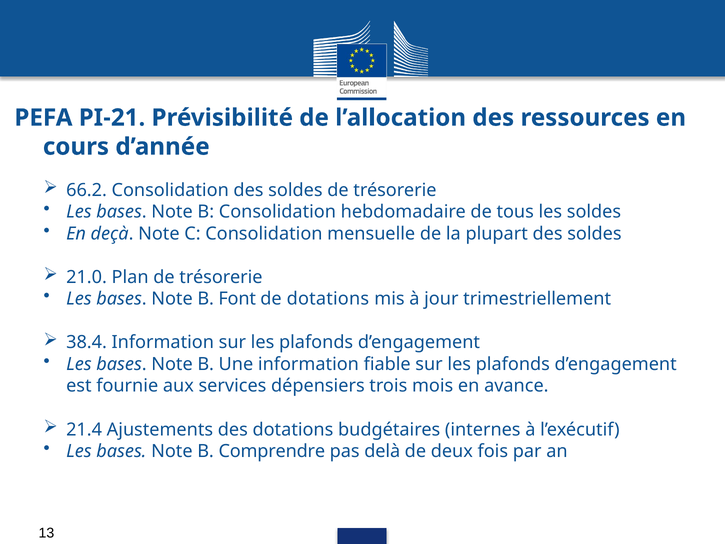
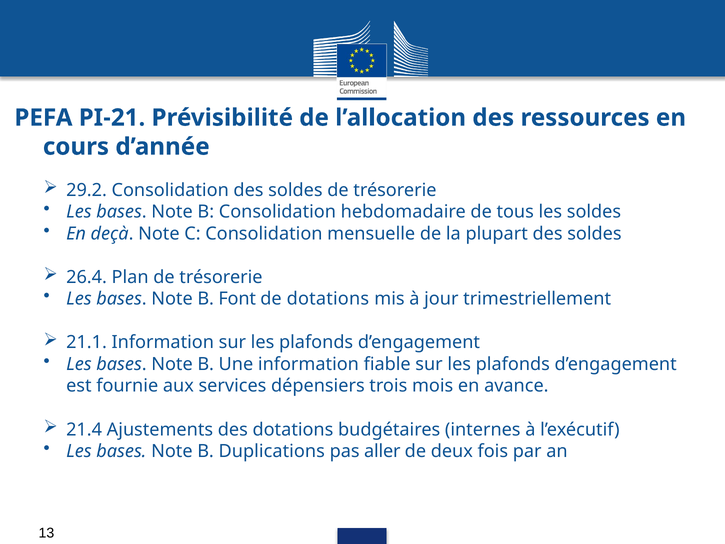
66.2: 66.2 -> 29.2 (87, 190)
21.0: 21.0 -> 26.4 (87, 277)
38.4: 38.4 -> 21.1 (87, 342)
Comprendre: Comprendre -> Duplications (272, 451)
delà: delà -> aller (382, 451)
